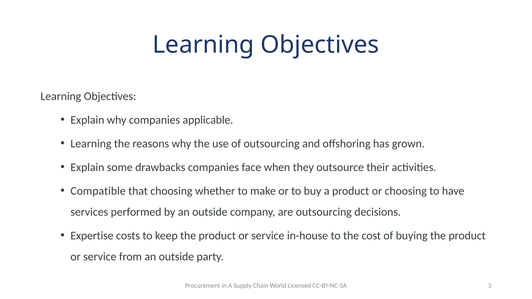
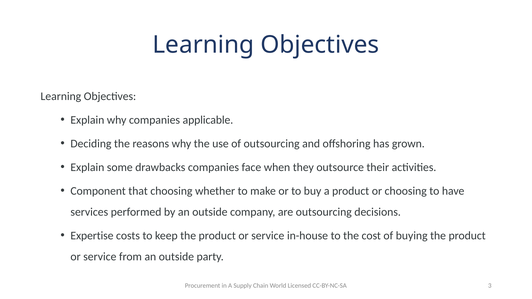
Learning: Learning -> Deciding (91, 144)
Compatible: Compatible -> Component (98, 191)
